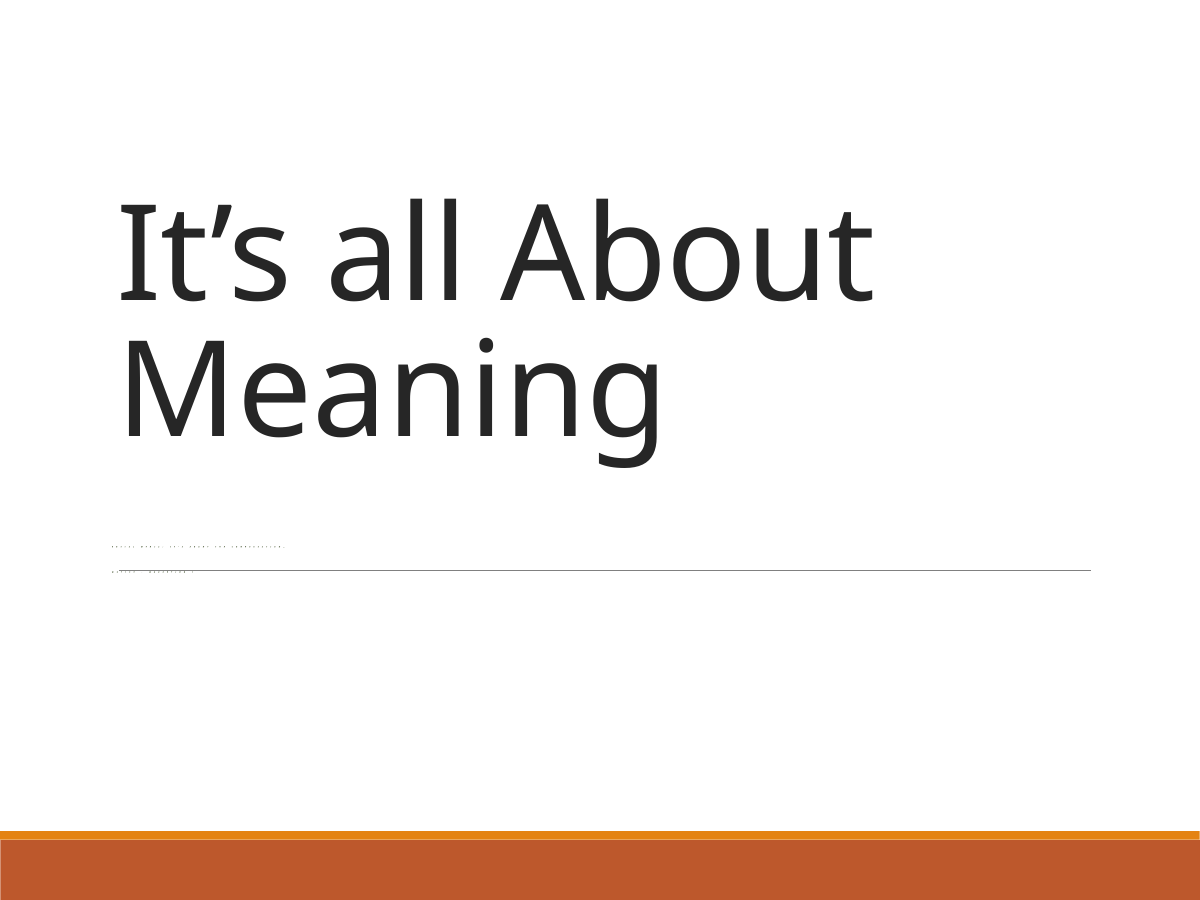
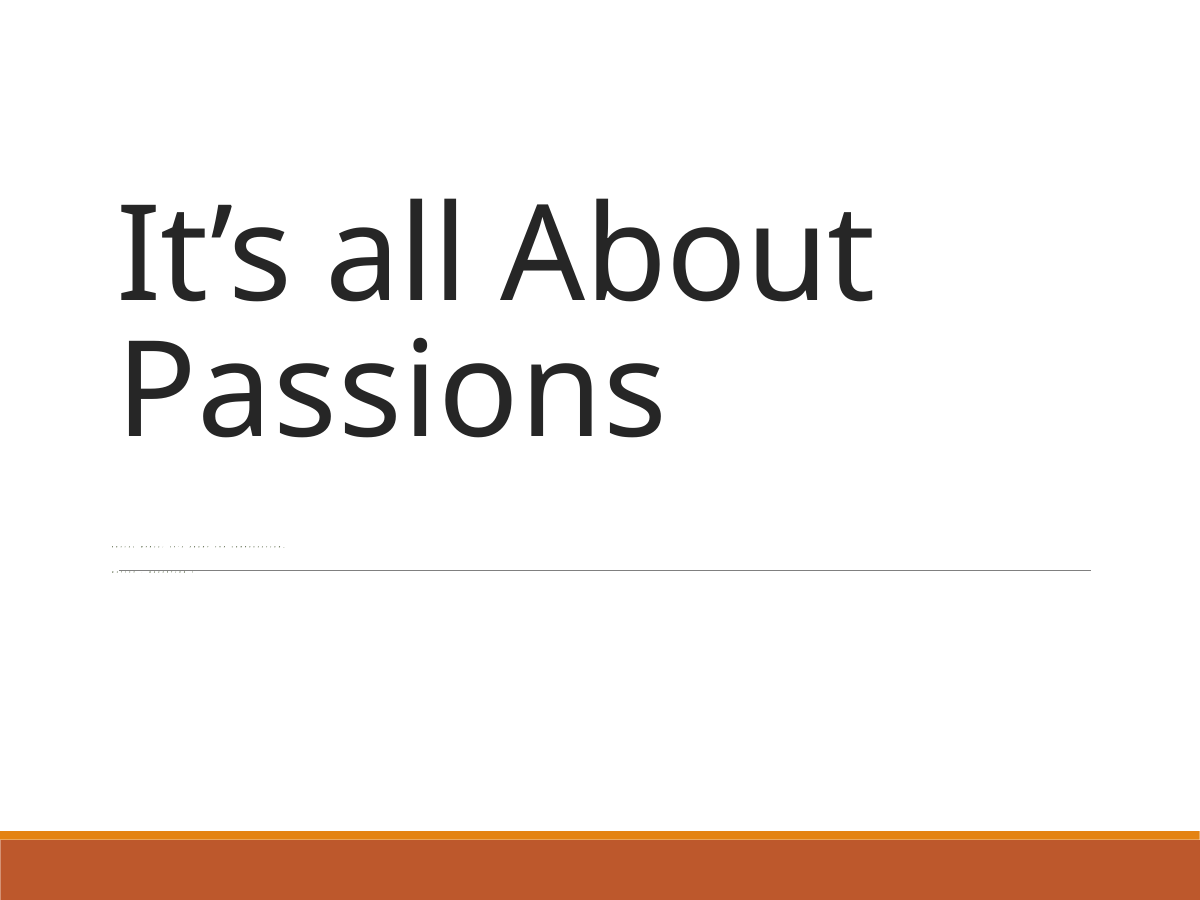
Meaning: Meaning -> Passions (392, 393)
